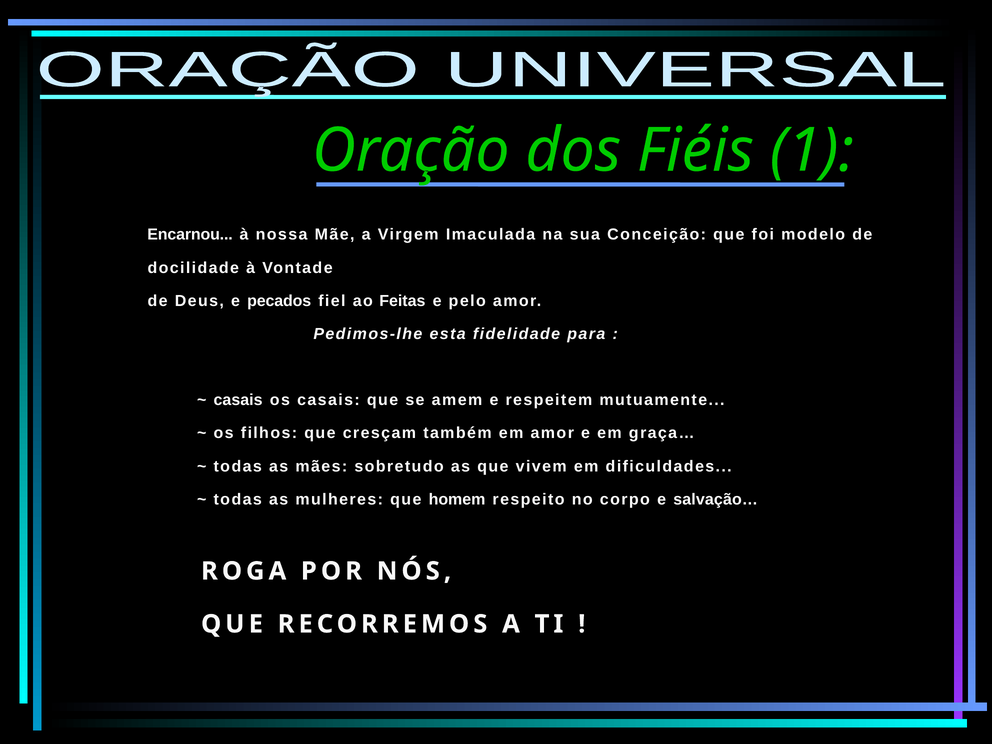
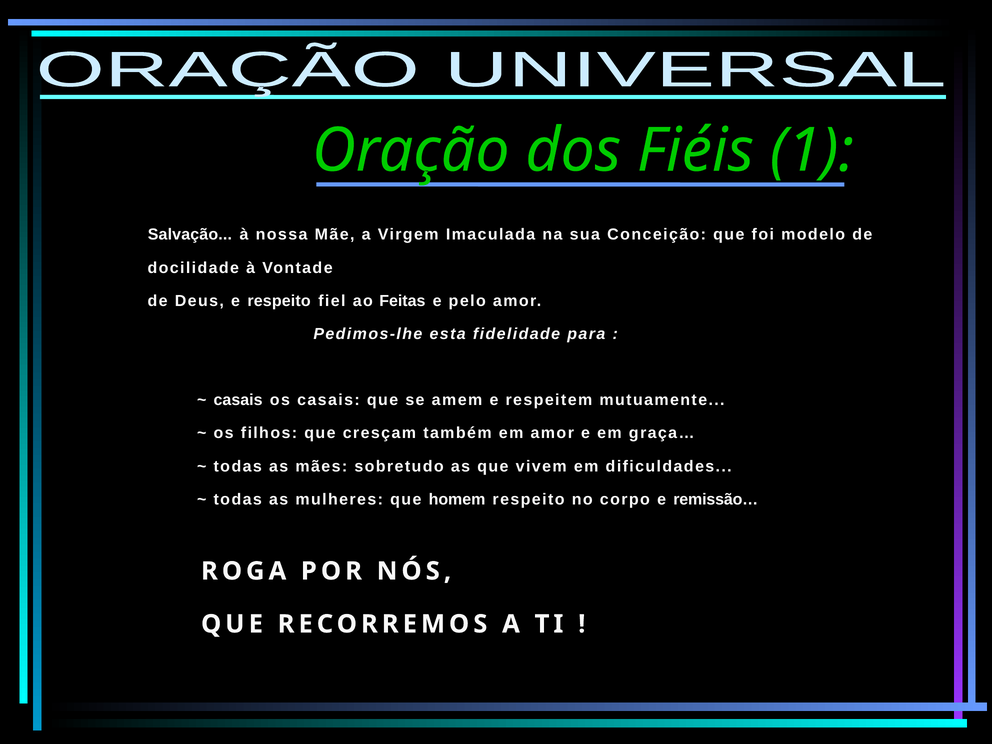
Encarnou: Encarnou -> Salvação (190, 235)
e pecados: pecados -> respeito (279, 301)
salvação…: salvação… -> remissão… (716, 499)
